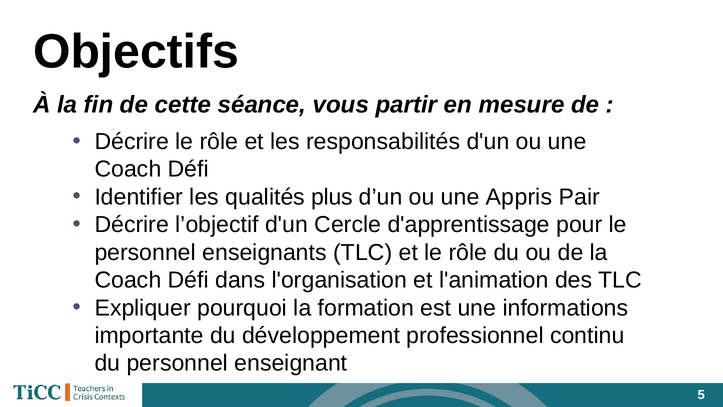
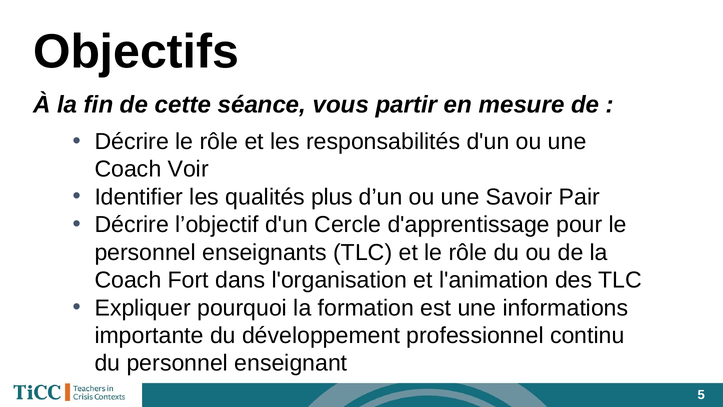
Défi: Défi -> Voir (188, 169)
Appris: Appris -> Savoir (519, 197)
Défi: Défi -> Fort (188, 280)
